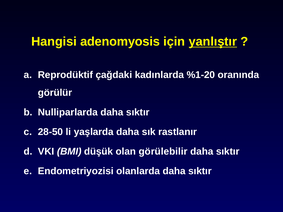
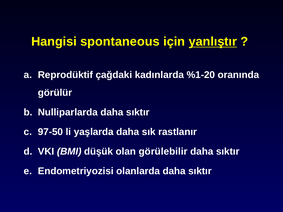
adenomyosis: adenomyosis -> spontaneous (120, 42)
28-50: 28-50 -> 97-50 (50, 132)
